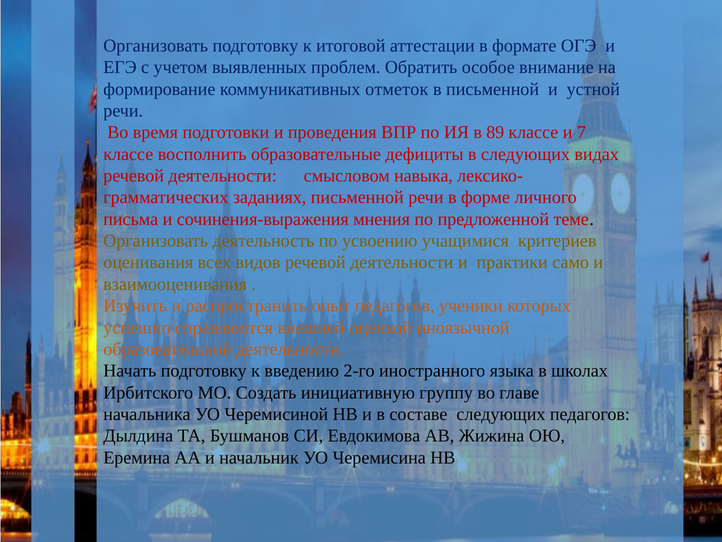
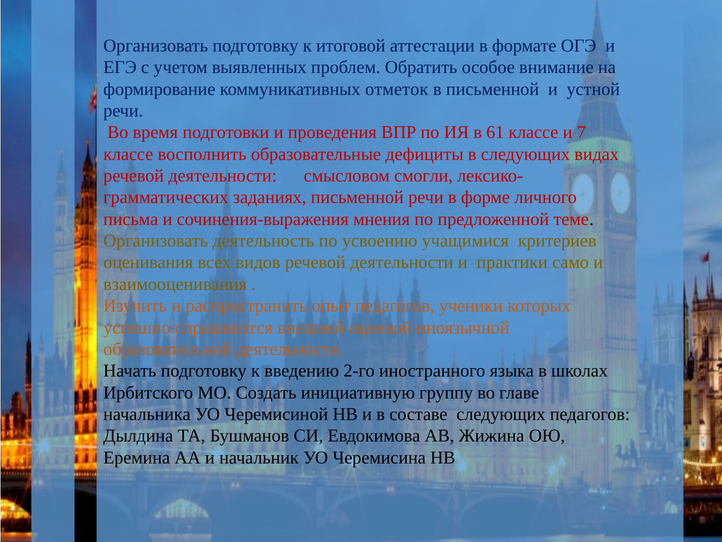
89: 89 -> 61 (495, 132)
навыка: навыка -> смогли (424, 176)
